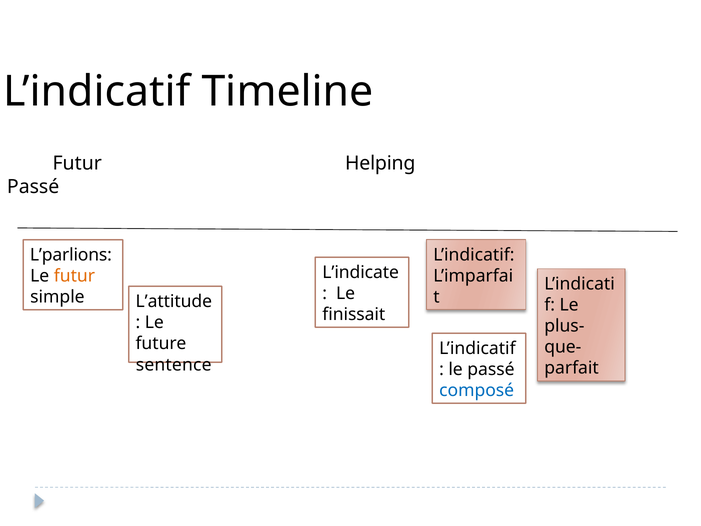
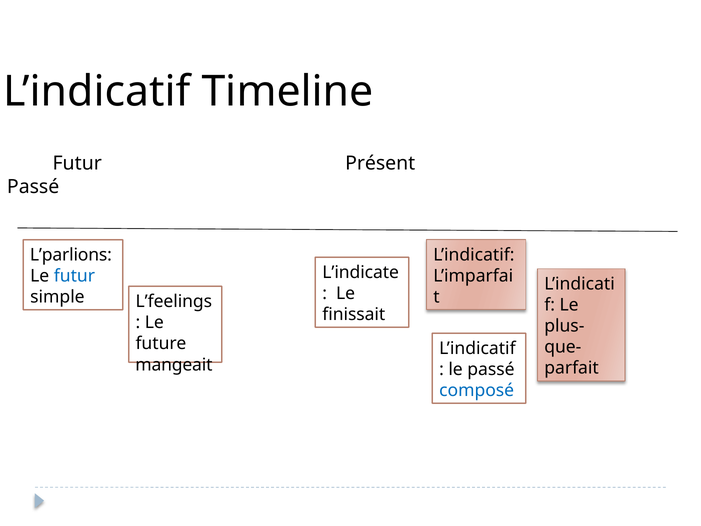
Helping: Helping -> Présent (380, 163)
futur colour: orange -> blue (74, 276)
L’attitude: L’attitude -> L’feelings (174, 301)
sentence: sentence -> mangeait (174, 365)
